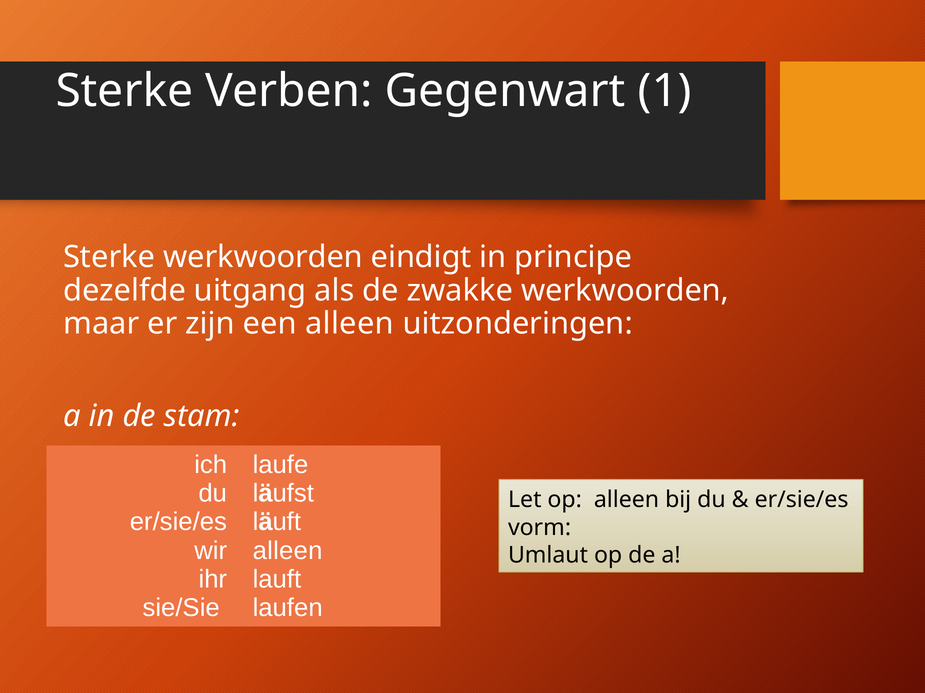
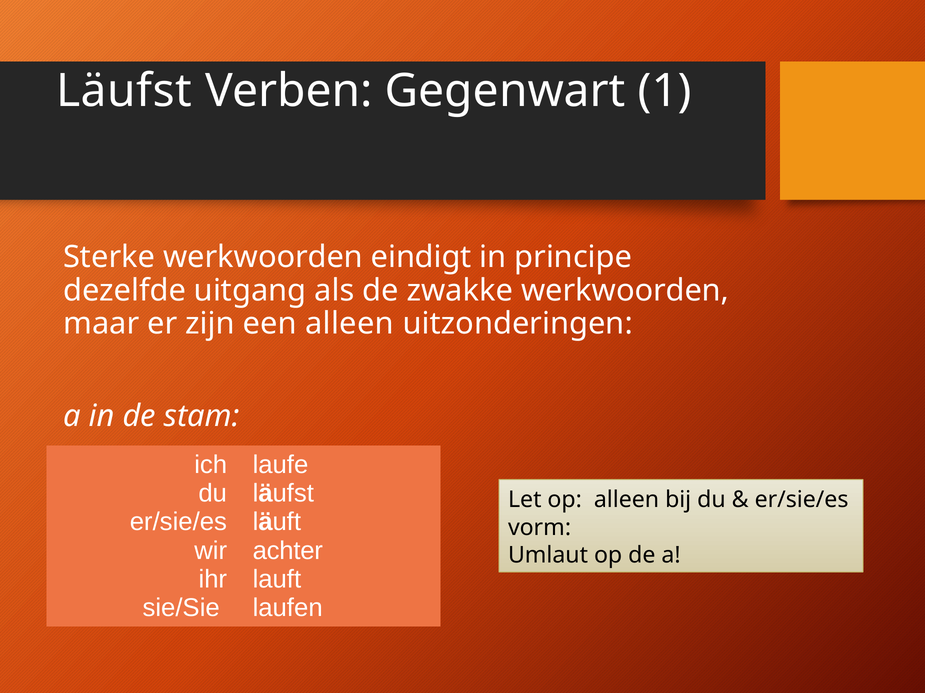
Sterke: Sterke -> Läufst (124, 91)
alleen: alleen -> achter (288, 551)
